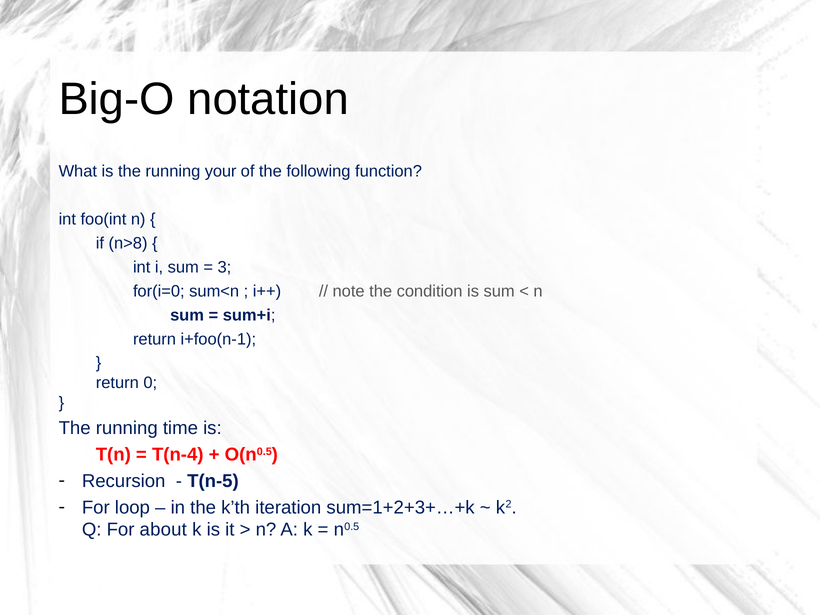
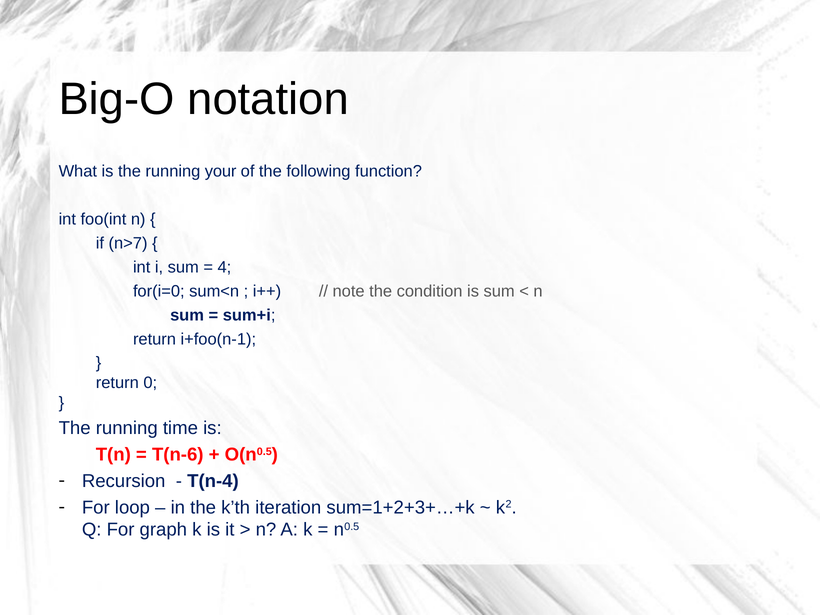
n>8: n>8 -> n>7 (128, 243)
3: 3 -> 4 (224, 267)
T(n-4: T(n-4 -> T(n-6 (178, 454)
T(n-5: T(n-5 -> T(n-4 (213, 481)
about: about -> graph (163, 530)
